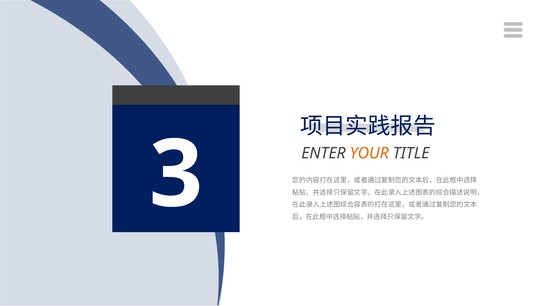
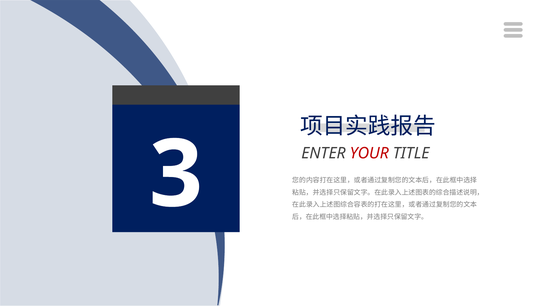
YOUR colour: orange -> red (369, 153)
